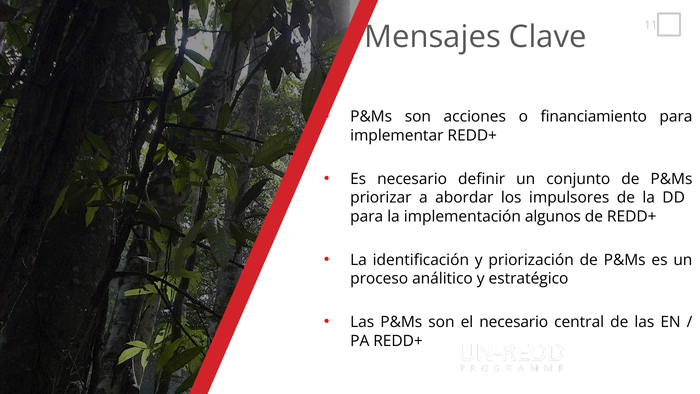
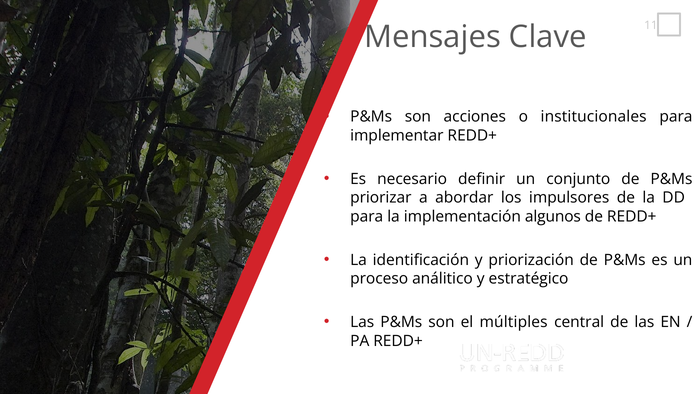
financiamiento: financiamiento -> institucionales (594, 117)
el necesario: necesario -> múltiples (514, 322)
